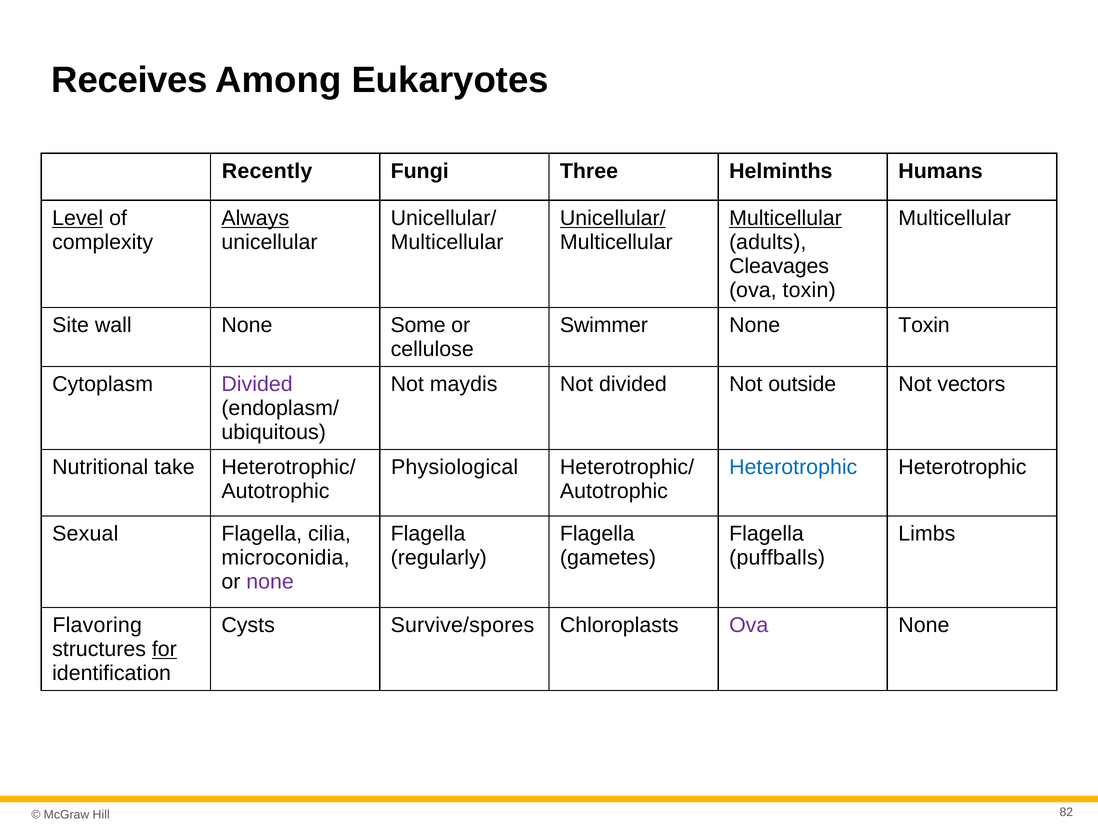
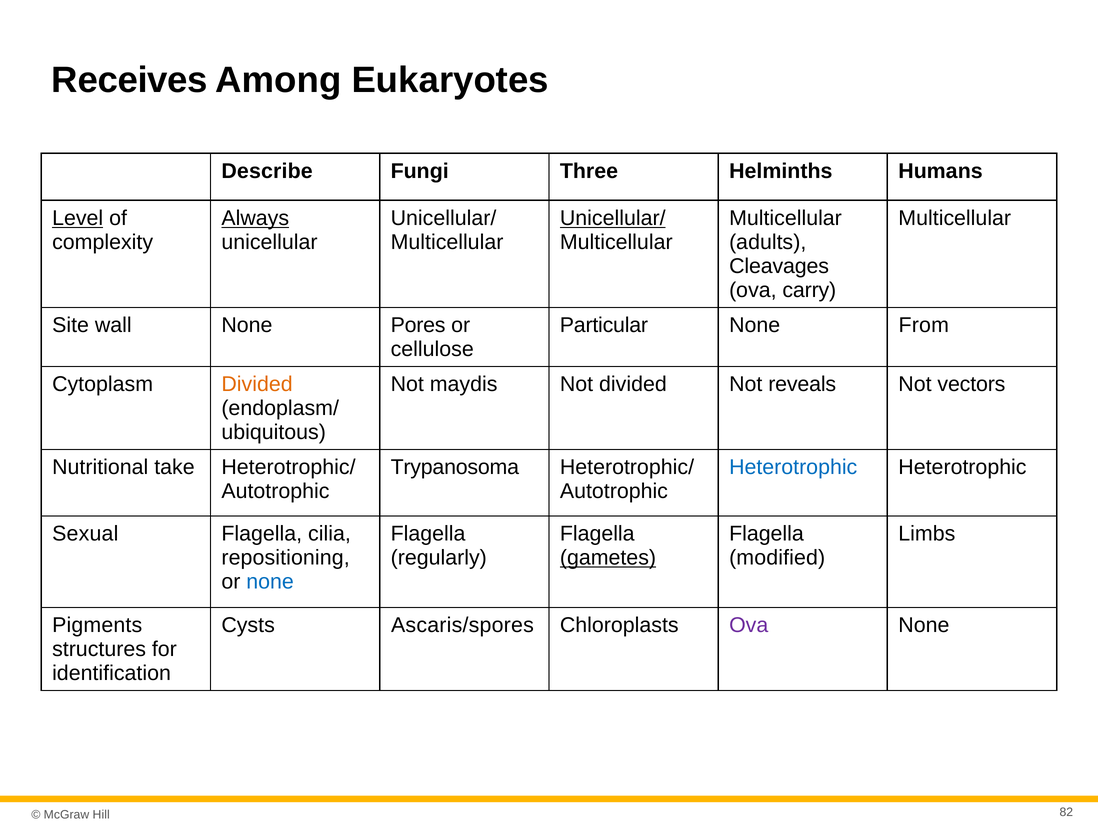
Recently: Recently -> Describe (267, 171)
Multicellular underline: present -> none (785, 218)
ova toxin: toxin -> carry (809, 290)
Some: Some -> Pores (418, 325)
Swimmer: Swimmer -> Particular (604, 325)
None Toxin: Toxin -> From (924, 325)
Divided colour: purple -> orange (257, 384)
outside: outside -> reveals (802, 384)
Physiological: Physiological -> Trypanosoma (455, 467)
microconidia: microconidia -> repositioning (286, 558)
gametes underline: none -> present (608, 558)
puffballs: puffballs -> modified (777, 558)
none colour: purple -> blue (270, 582)
Flavoring: Flavoring -> Pigments (97, 625)
Survive/spores: Survive/spores -> Ascaris/spores (462, 625)
for underline: present -> none (164, 649)
